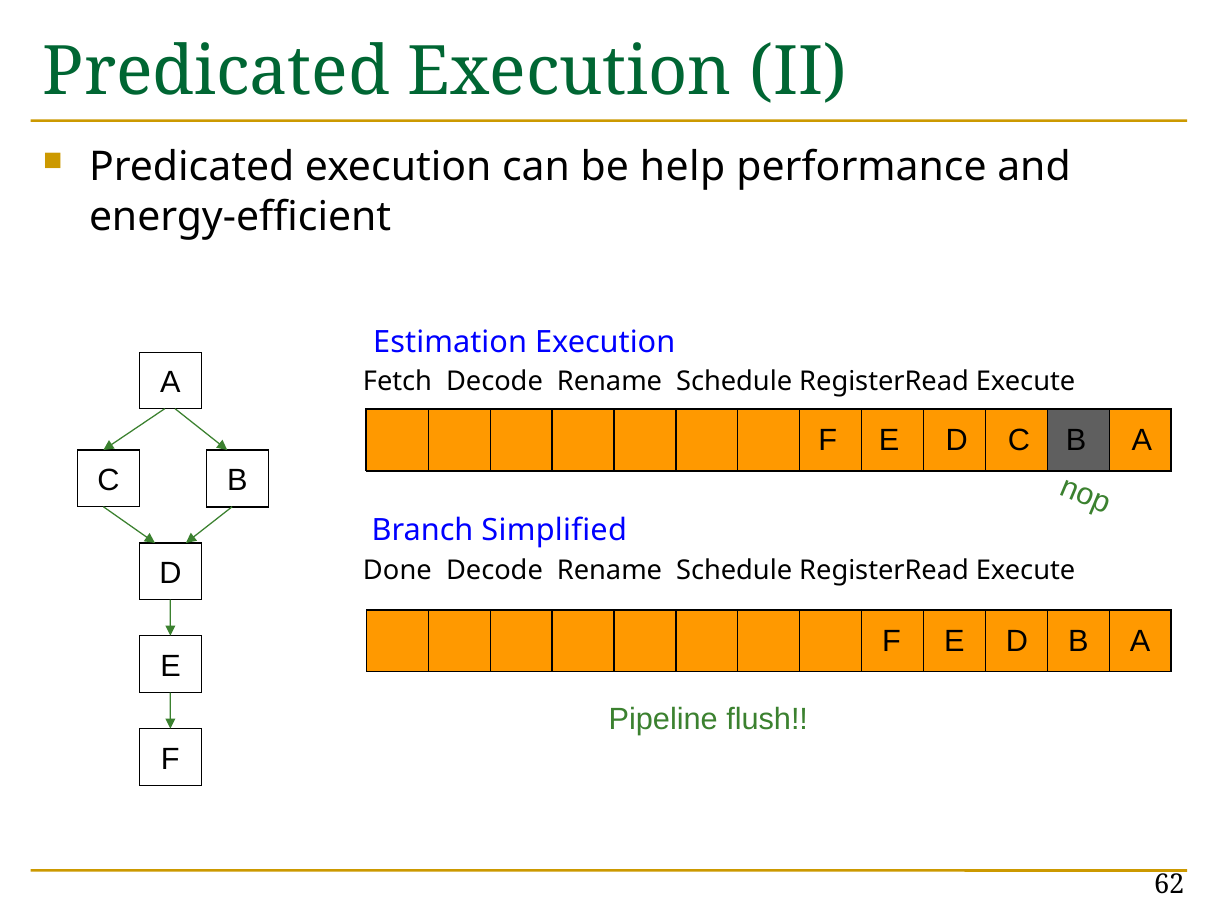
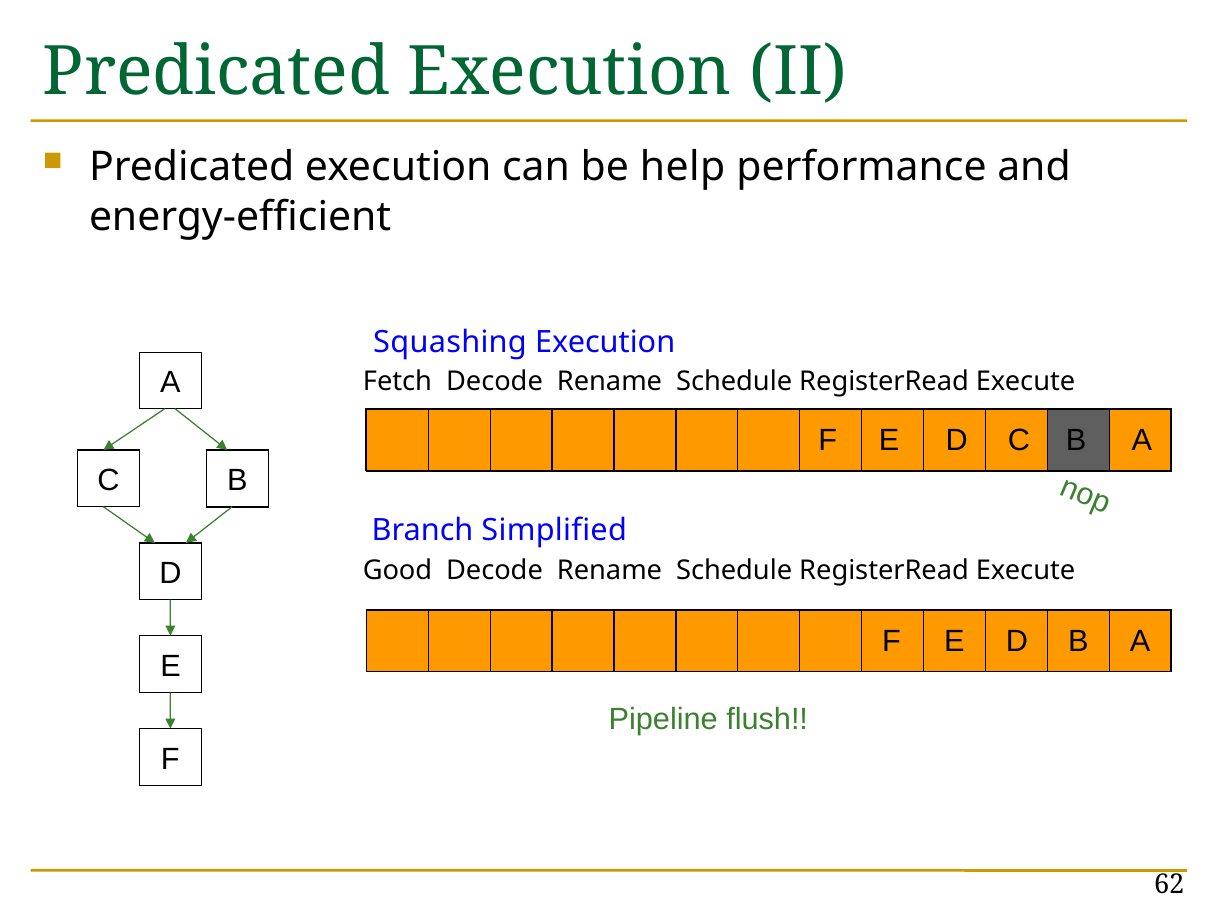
Estimation: Estimation -> Squashing (450, 343)
Done: Done -> Good (398, 570)
